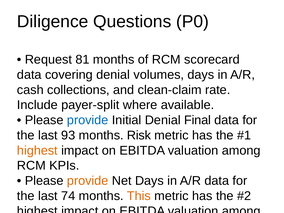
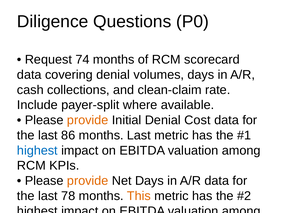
81: 81 -> 74 (82, 60)
provide colour: blue -> orange (88, 120)
Denial Final: Final -> Cost (197, 120)
93: 93 -> 86 (68, 135)
months Risk: Risk -> Last (139, 135)
highest colour: orange -> blue (37, 150)
74: 74 -> 78 (68, 196)
